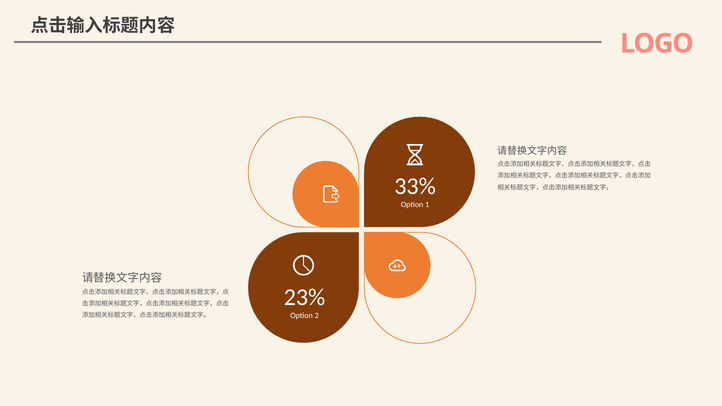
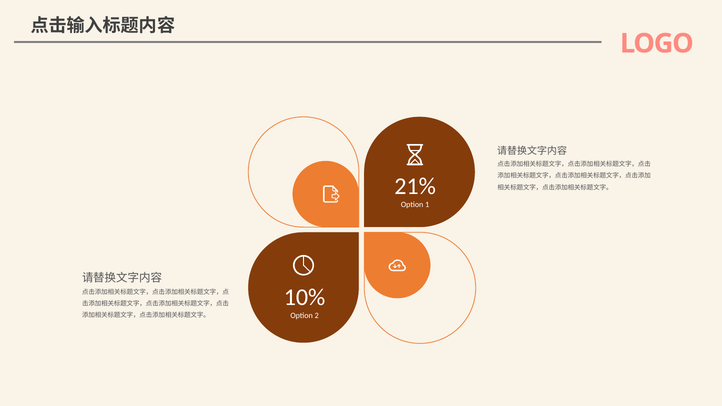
33%: 33% -> 21% (415, 186)
23%: 23% -> 10% (305, 297)
